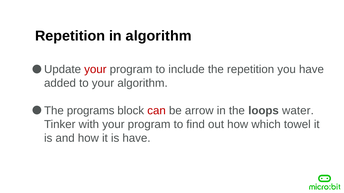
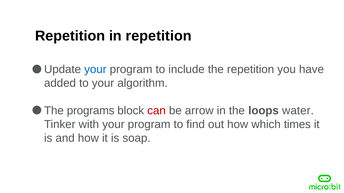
in algorithm: algorithm -> repetition (159, 36)
your colour: red -> blue (95, 70)
towel: towel -> times (297, 125)
is have: have -> soap (136, 138)
